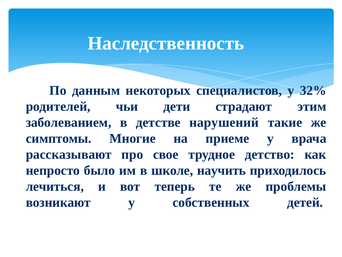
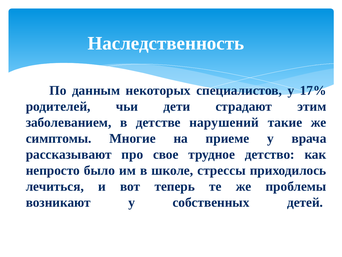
32%: 32% -> 17% (313, 90)
научить: научить -> стрессы (221, 170)
